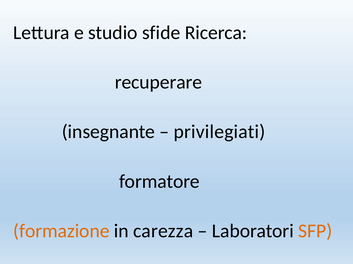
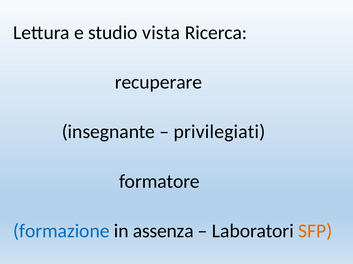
sfide: sfide -> vista (161, 33)
formazione colour: orange -> blue (61, 232)
carezza: carezza -> assenza (163, 232)
